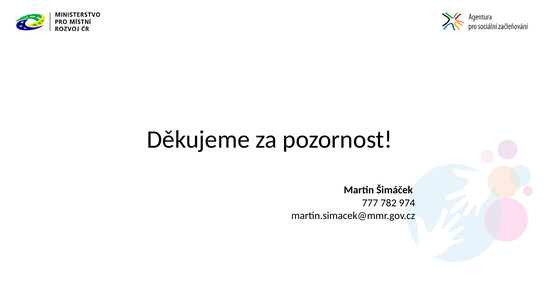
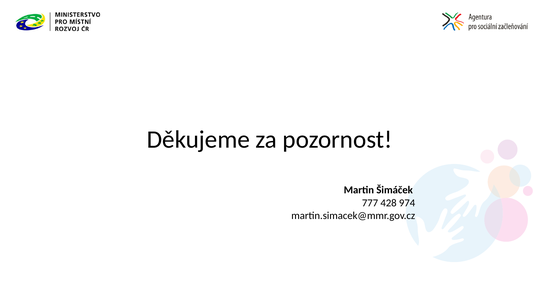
782: 782 -> 428 (389, 203)
